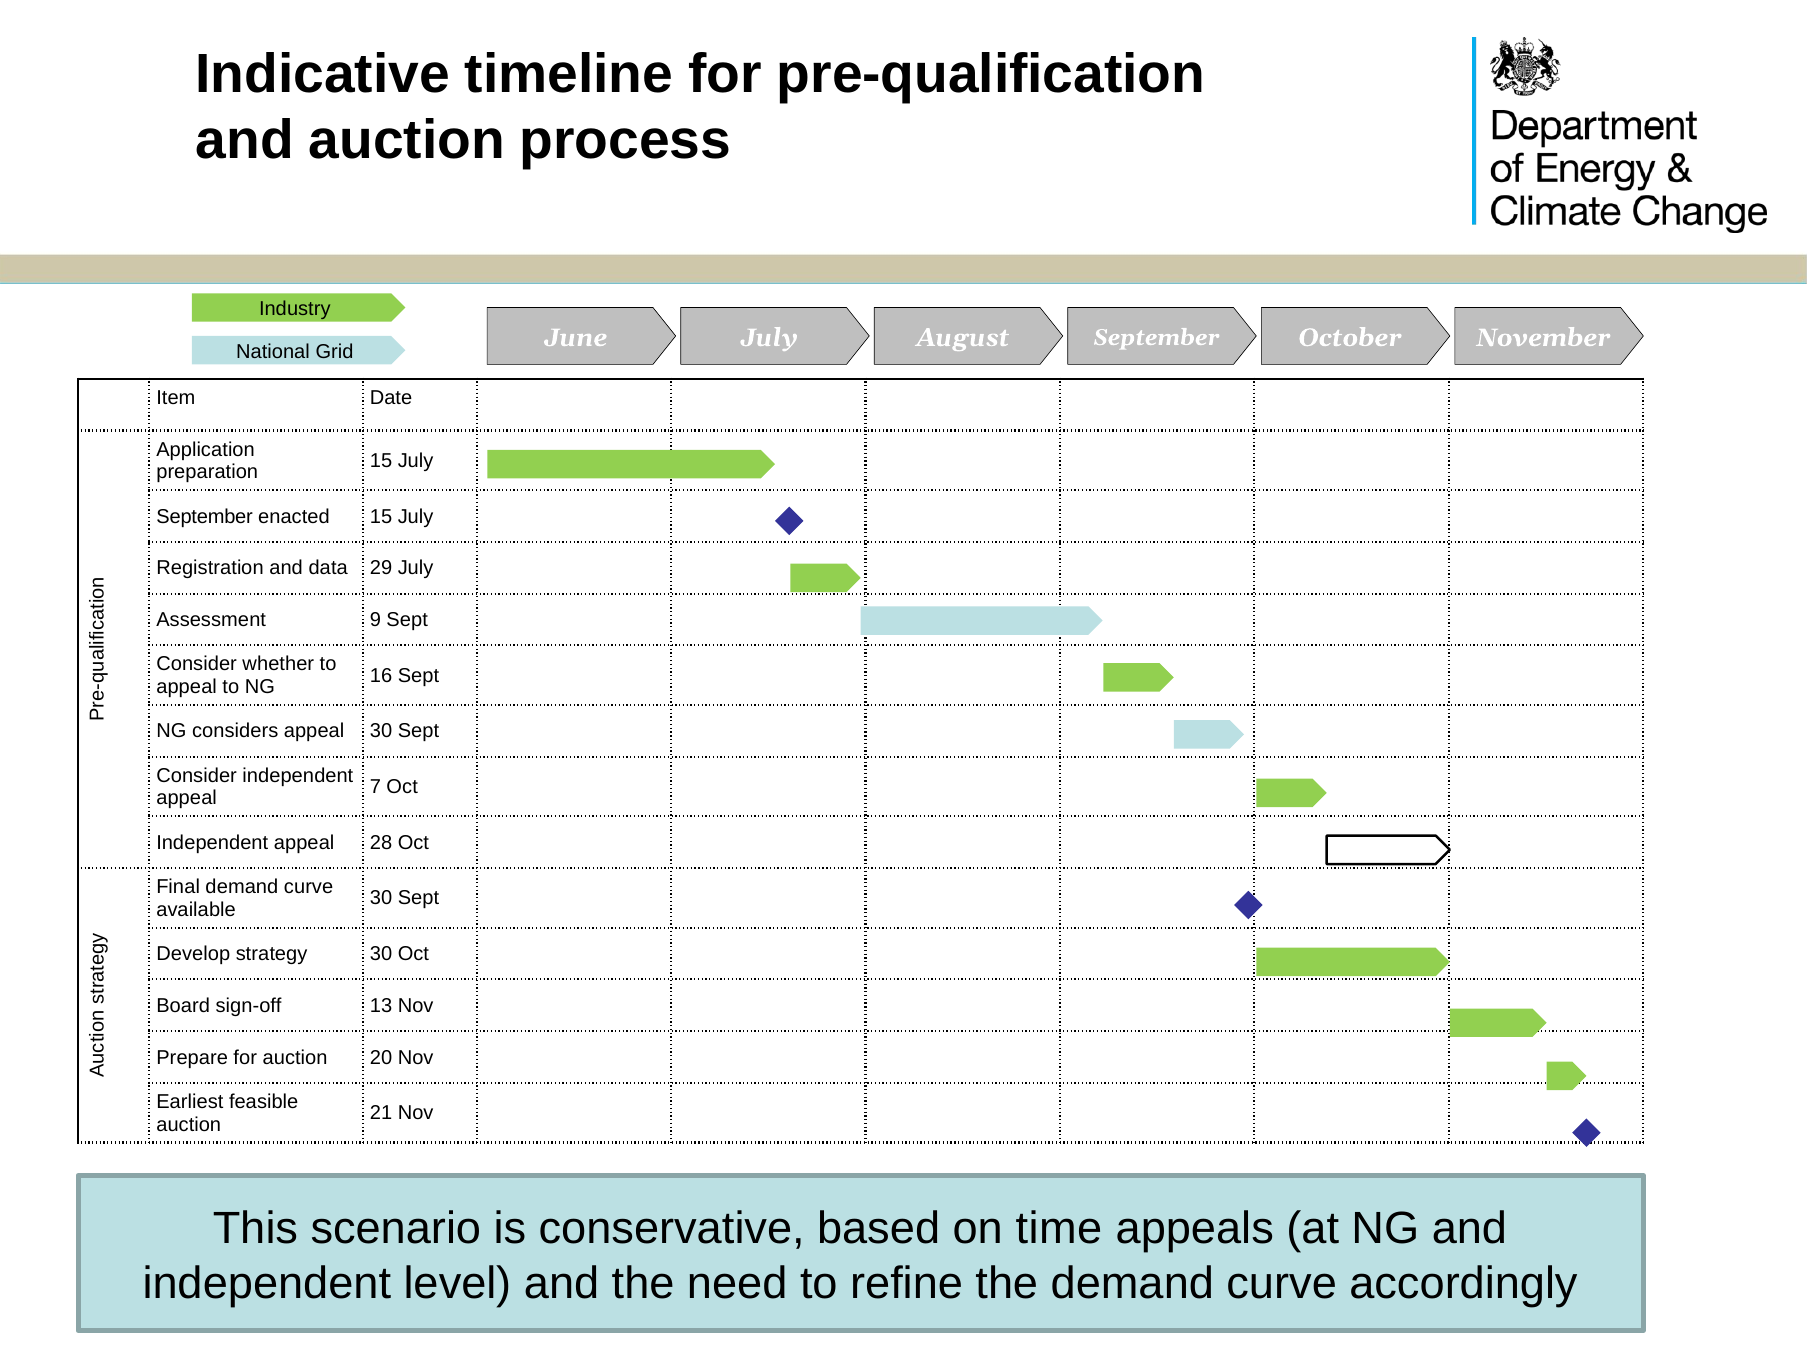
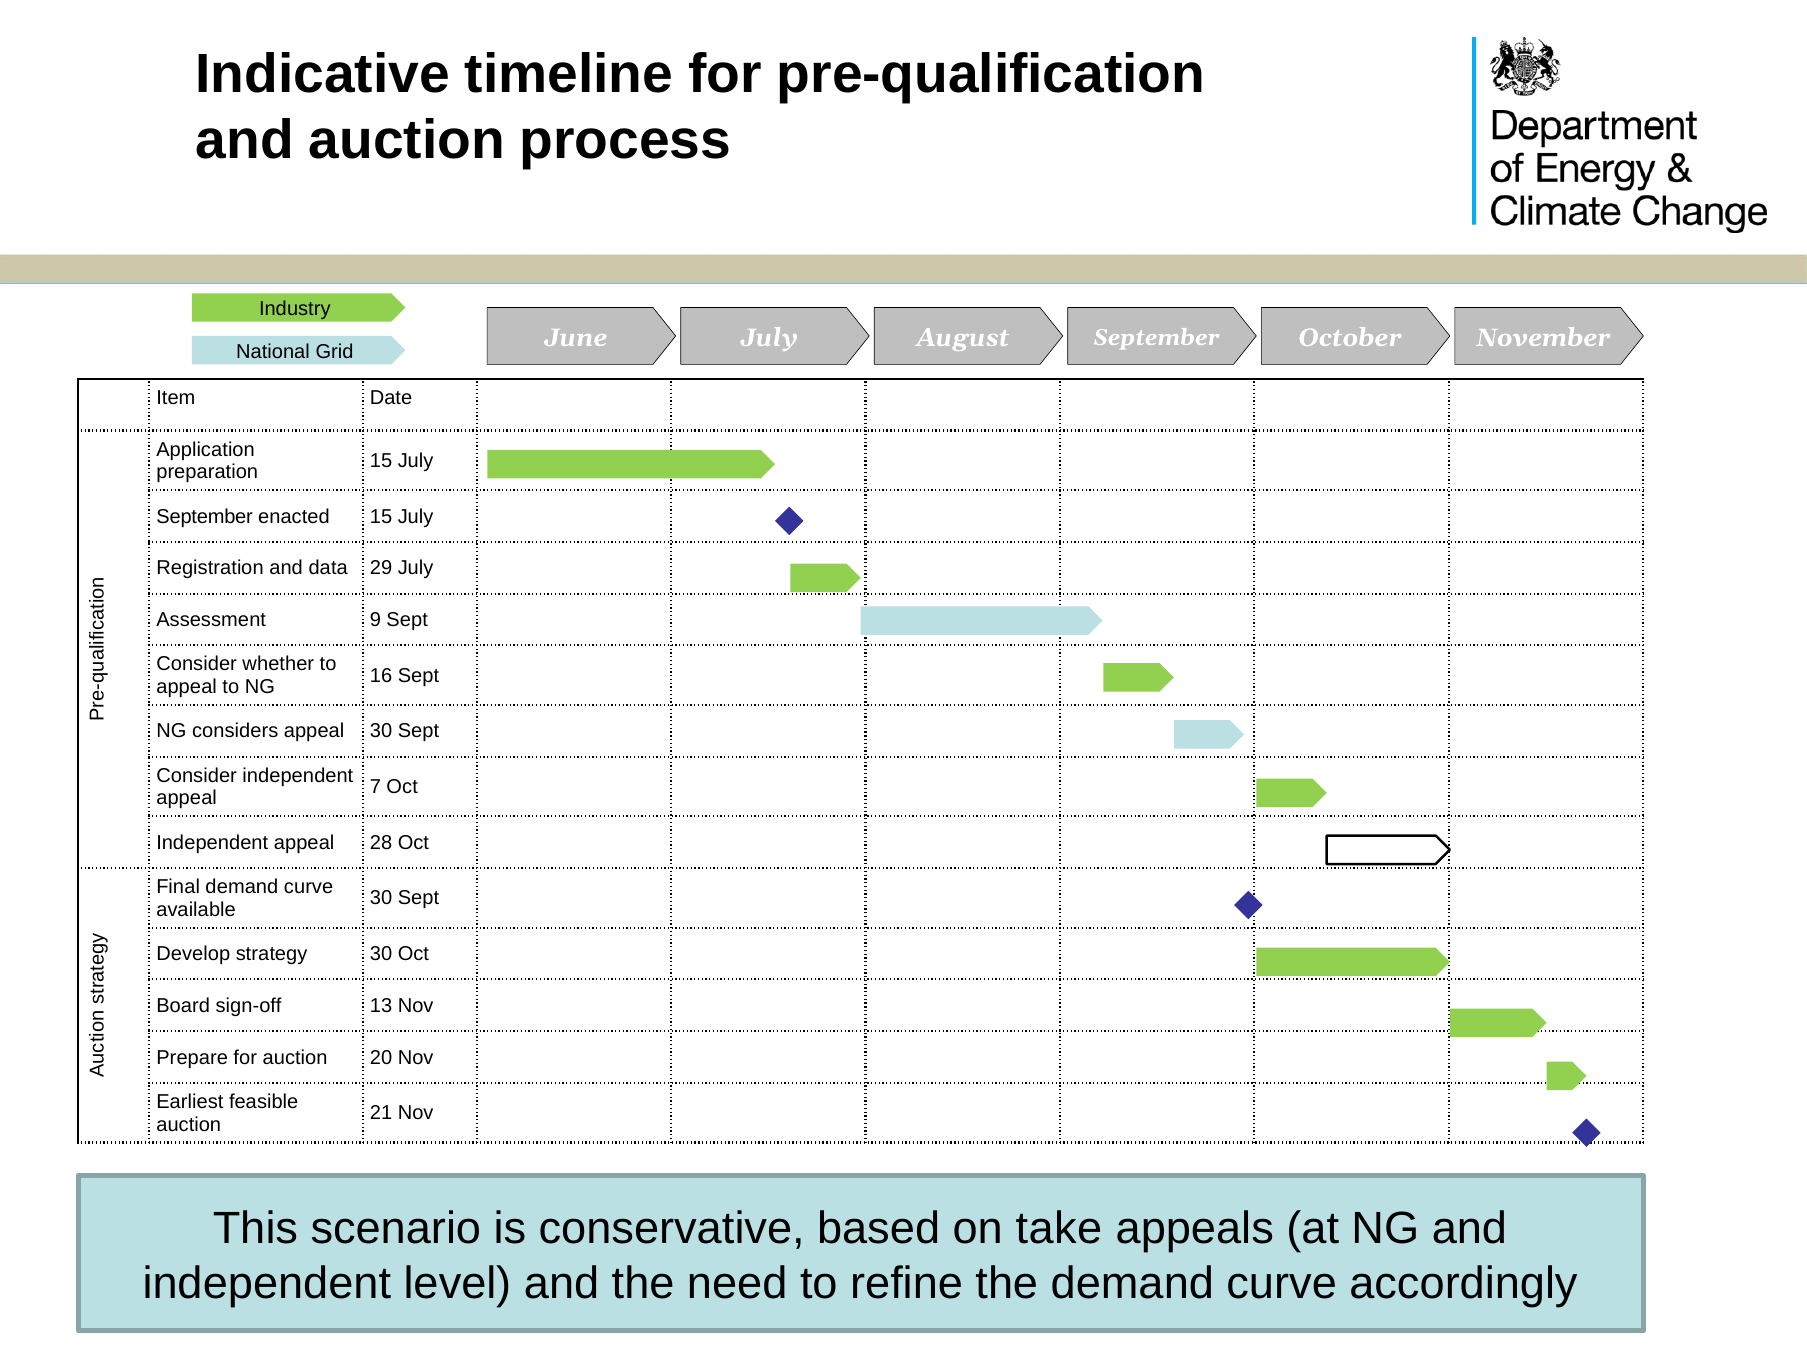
time: time -> take (1059, 1229)
